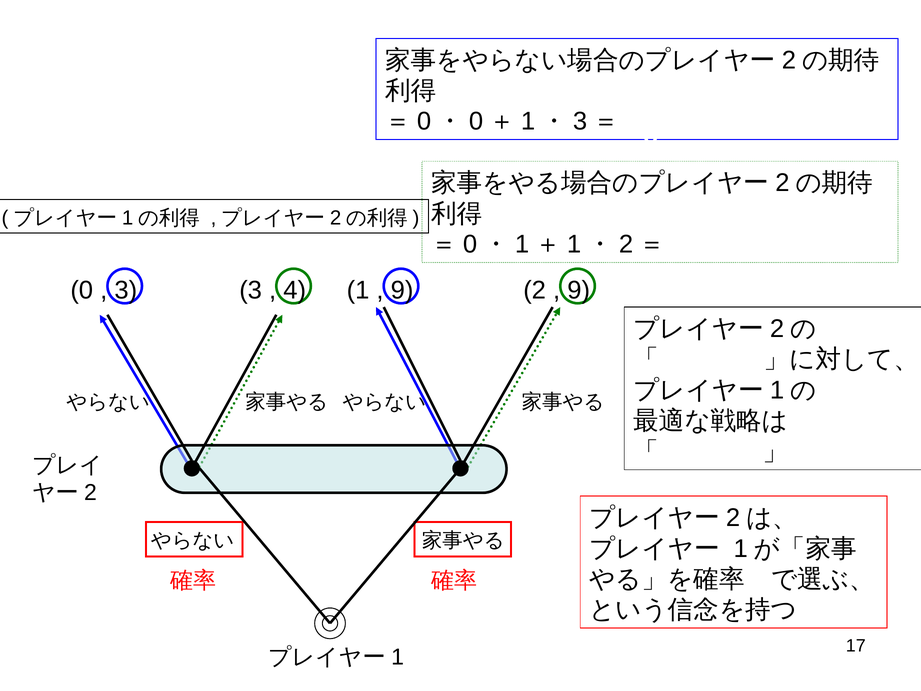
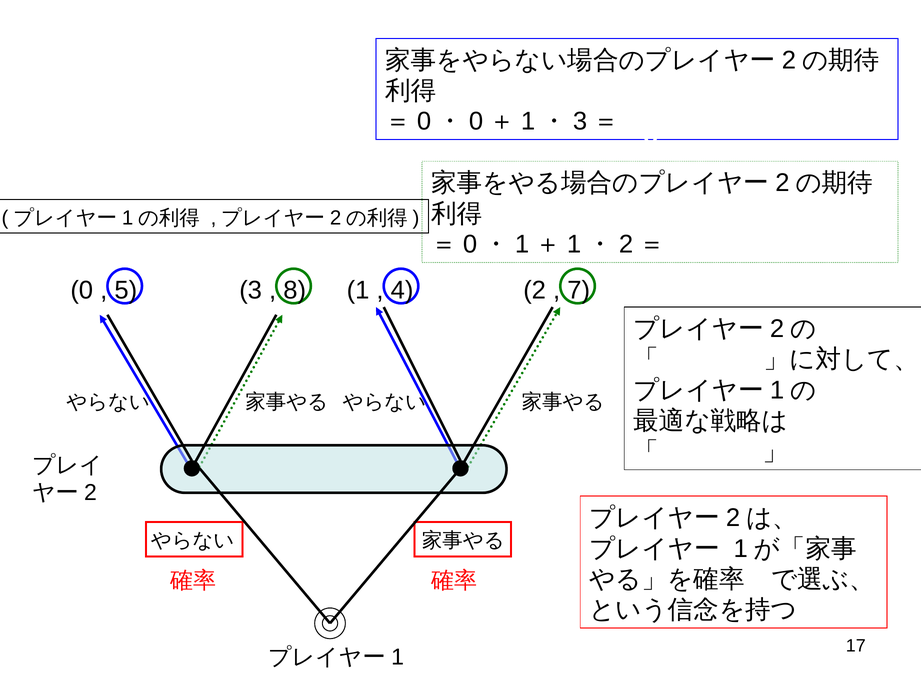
3: 3 -> 5 (126, 290)
4: 4 -> 8 (295, 290)
9: 9 -> 4 (402, 290)
9: 9 -> 7 (579, 290)
